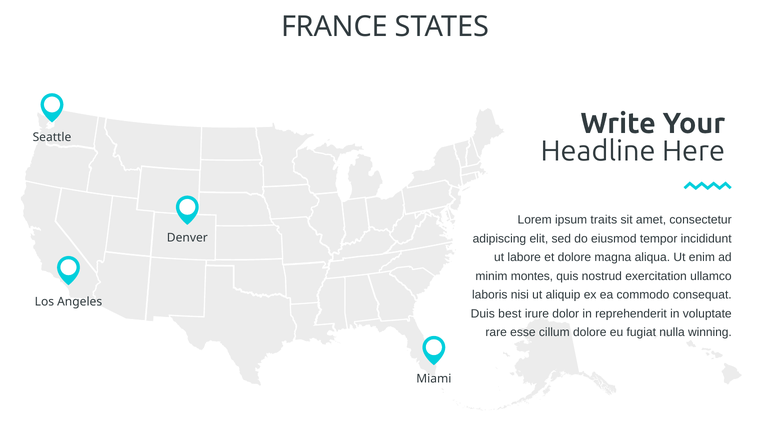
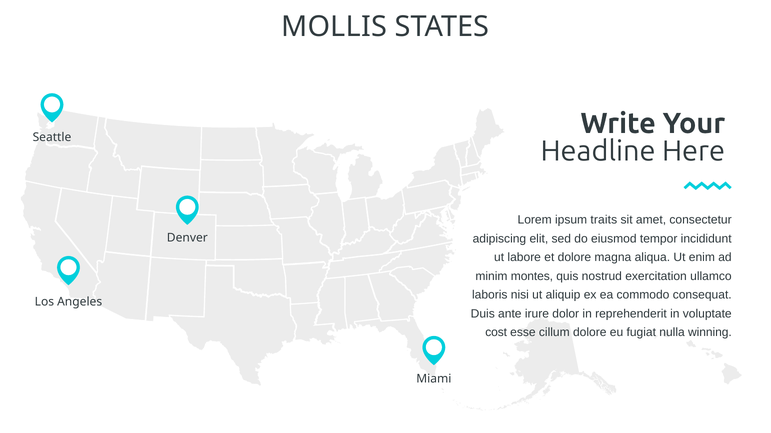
FRANCE: FRANCE -> MOLLIS (334, 27)
best: best -> ante (510, 314)
rare: rare -> cost (496, 333)
